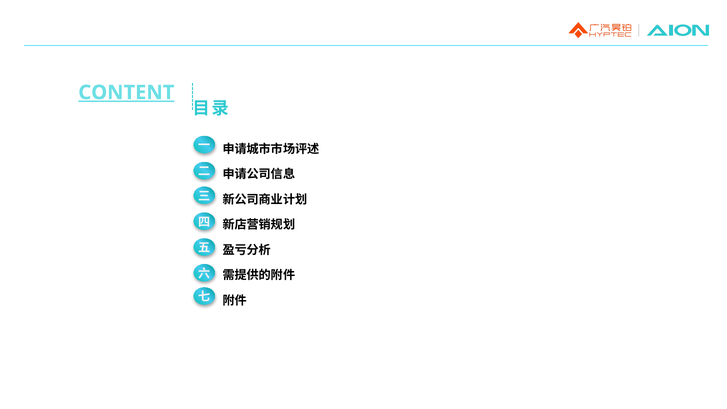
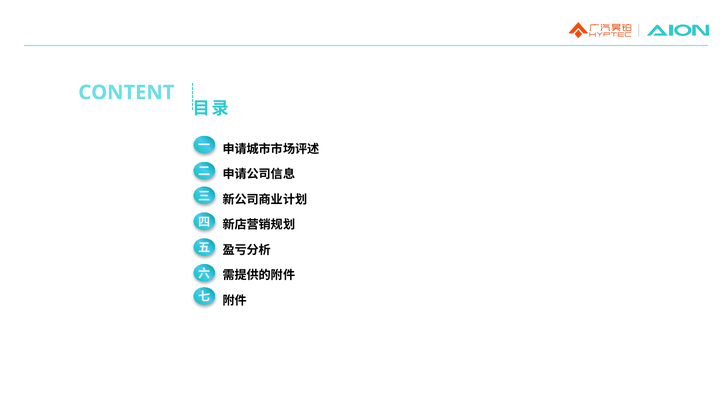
CONTENT underline: present -> none (126, 93)
